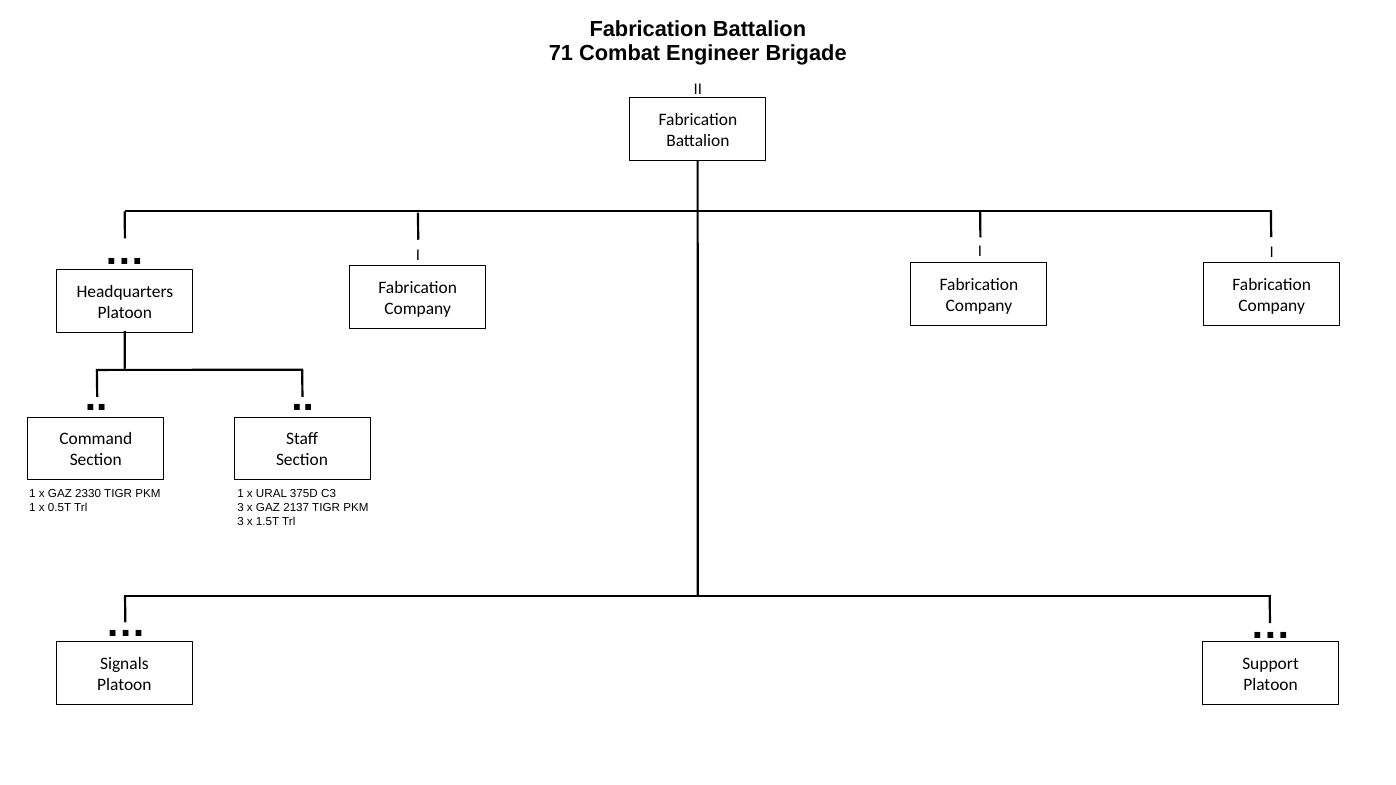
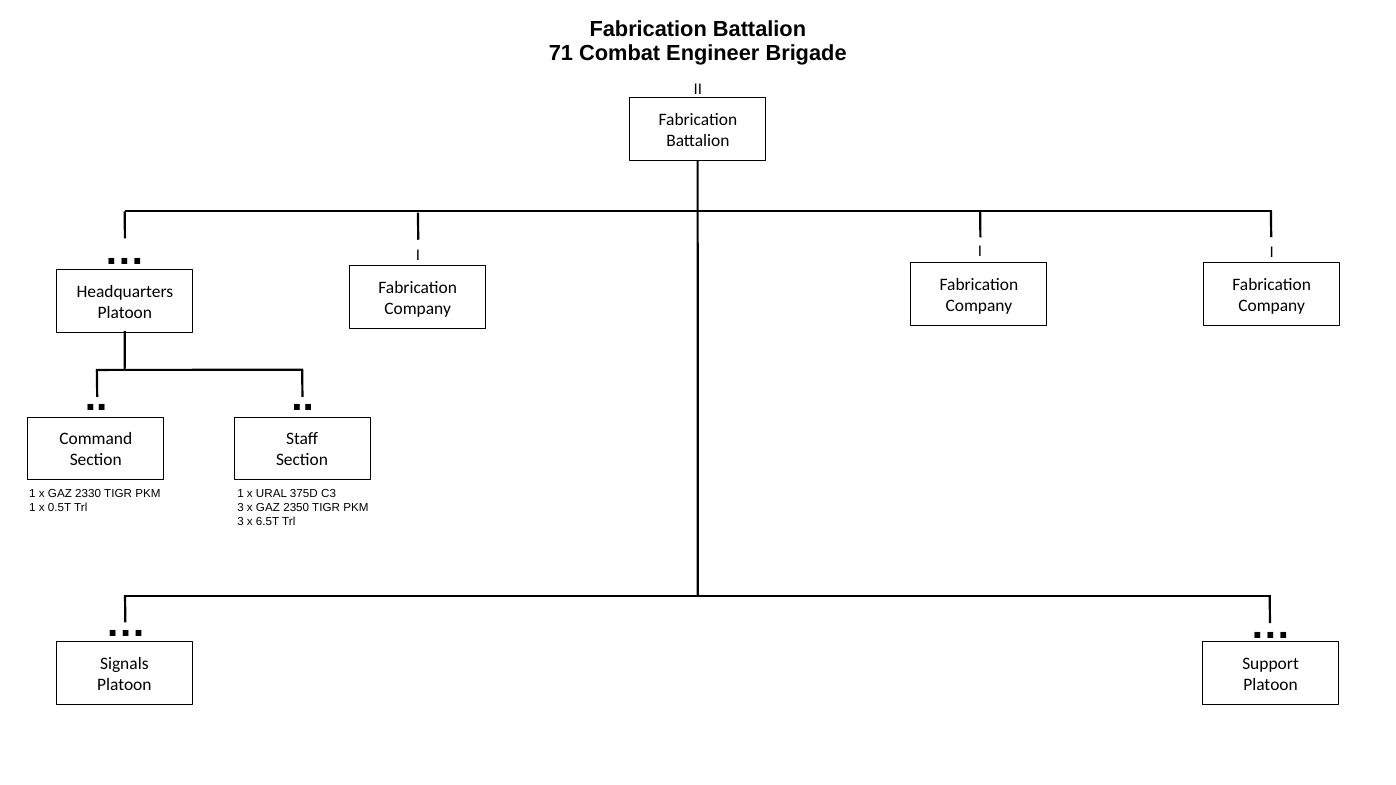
2137: 2137 -> 2350 (296, 508)
1.5T: 1.5T -> 6.5T (268, 522)
